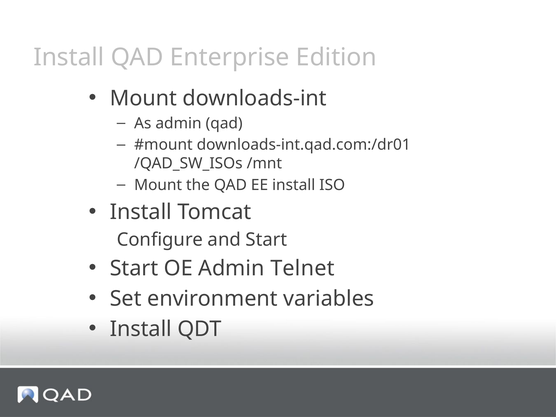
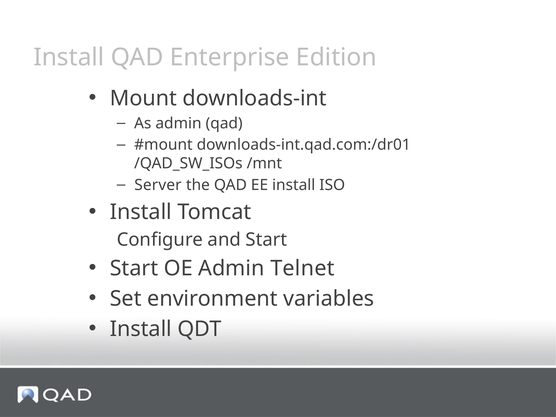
Mount: Mount -> Server (158, 185)
